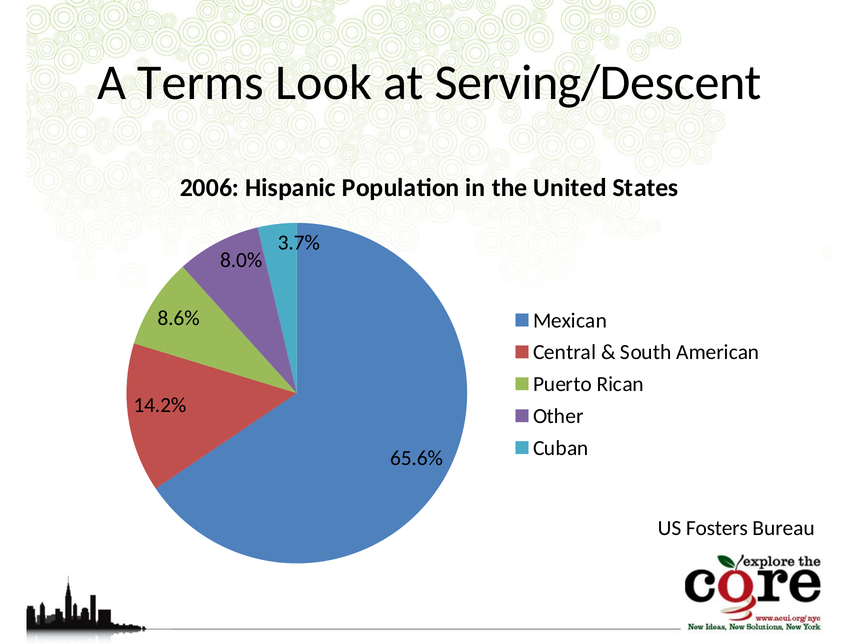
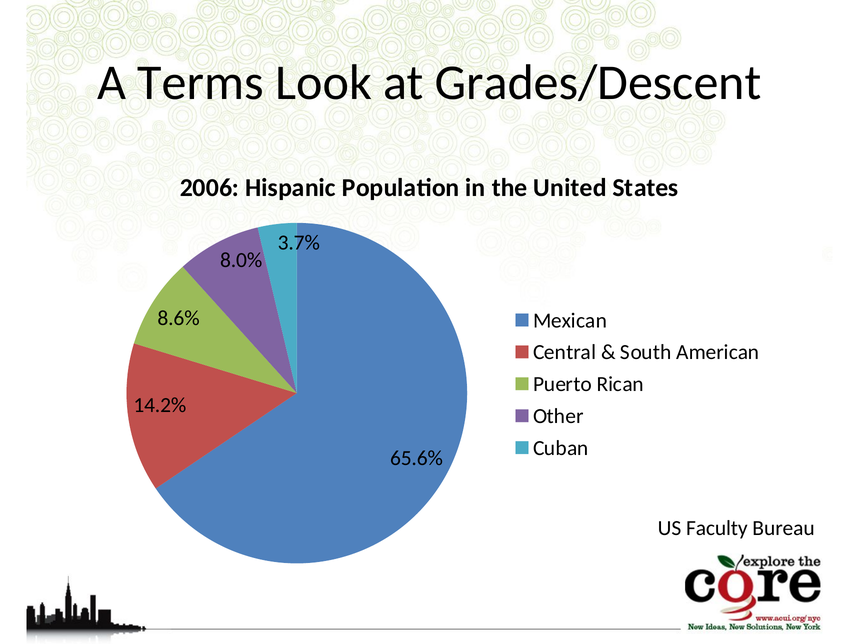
Serving/Descent: Serving/Descent -> Grades/Descent (598, 83)
Fosters: Fosters -> Faculty (717, 528)
